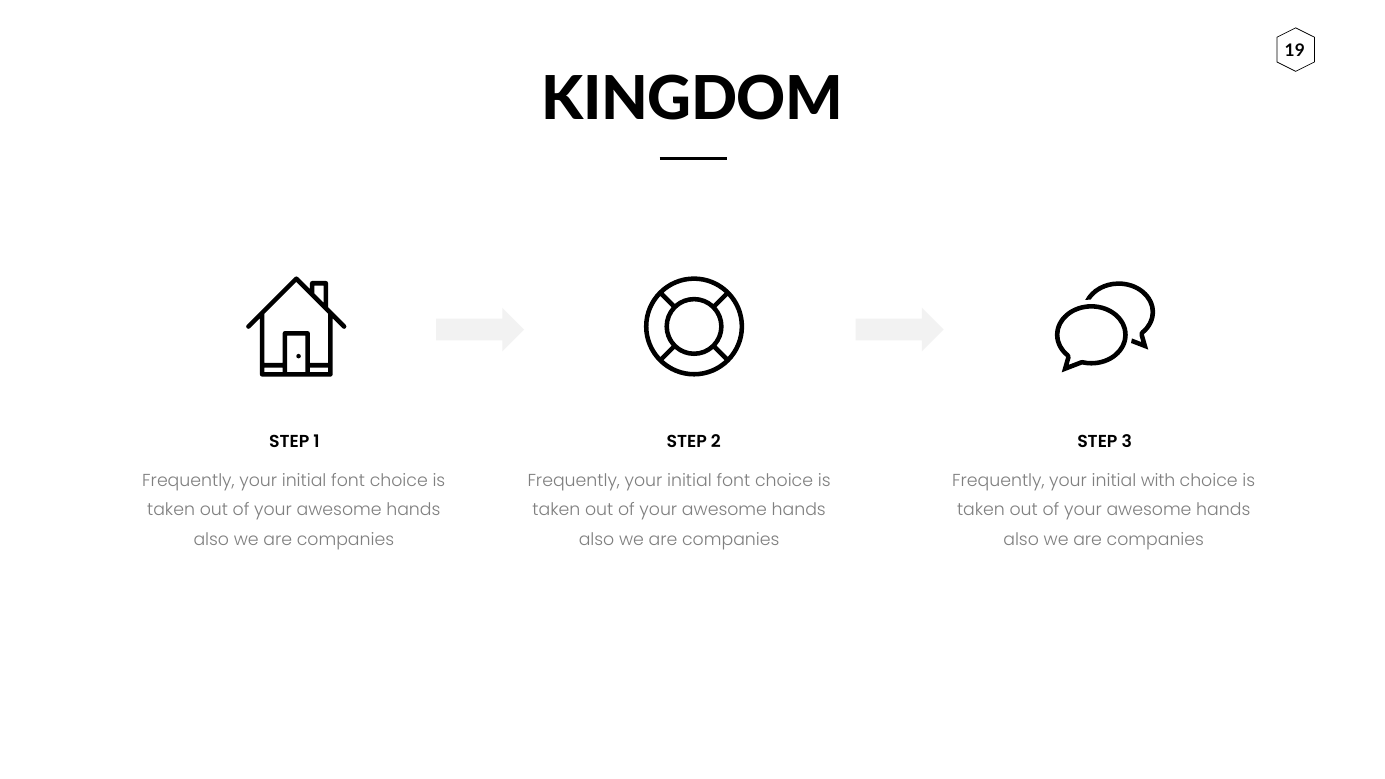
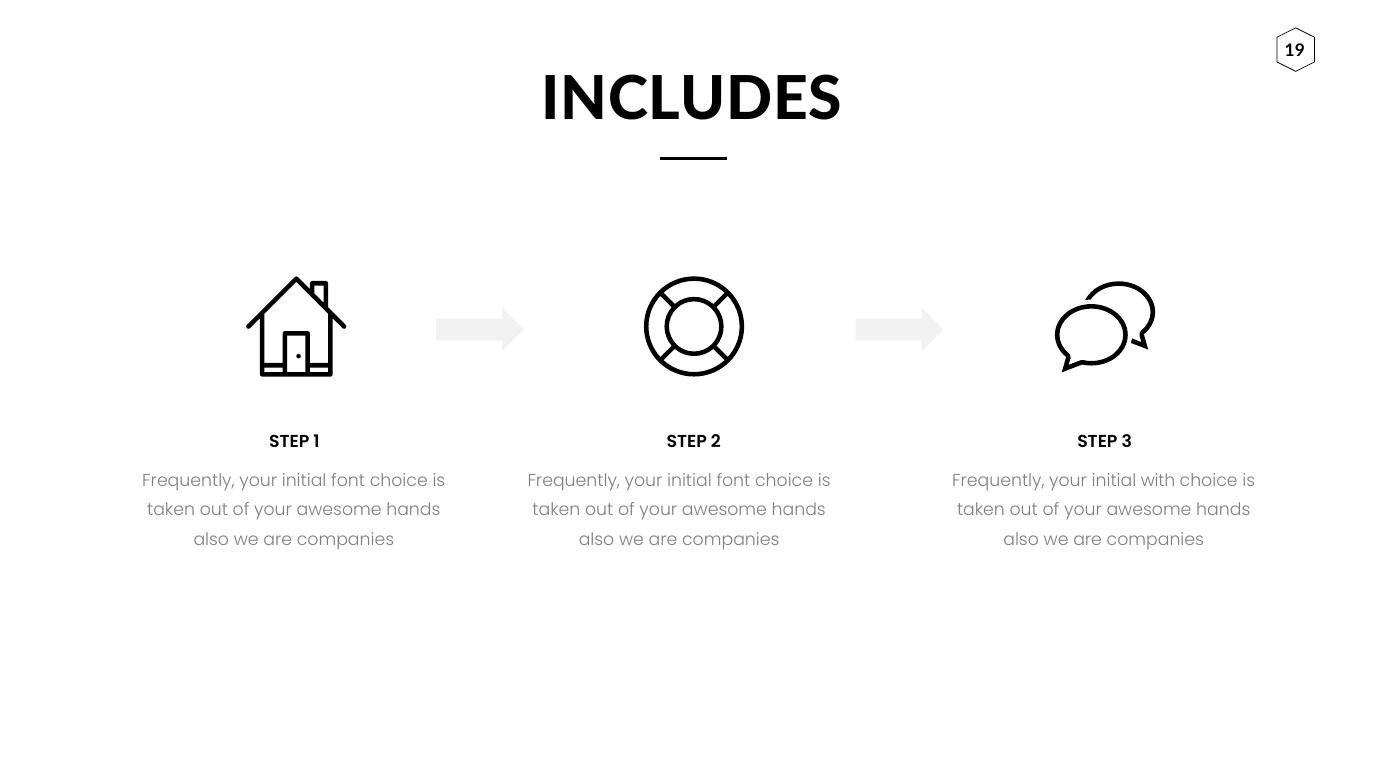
KINGDOM: KINGDOM -> INCLUDES (692, 99)
